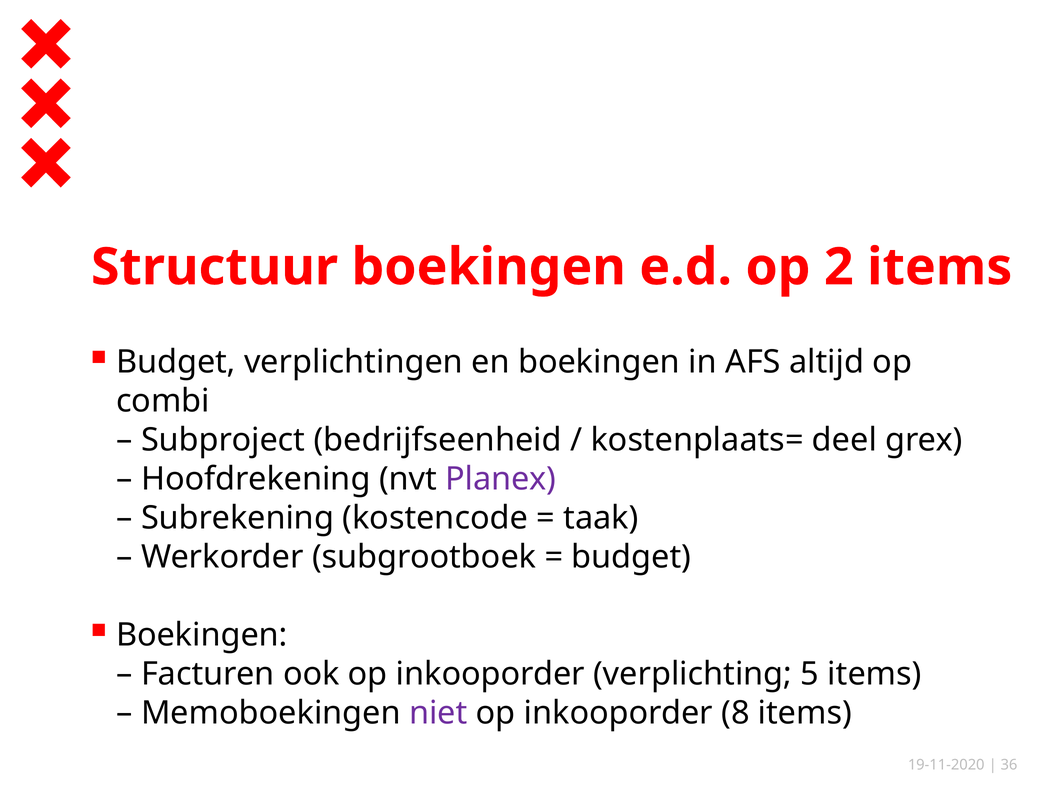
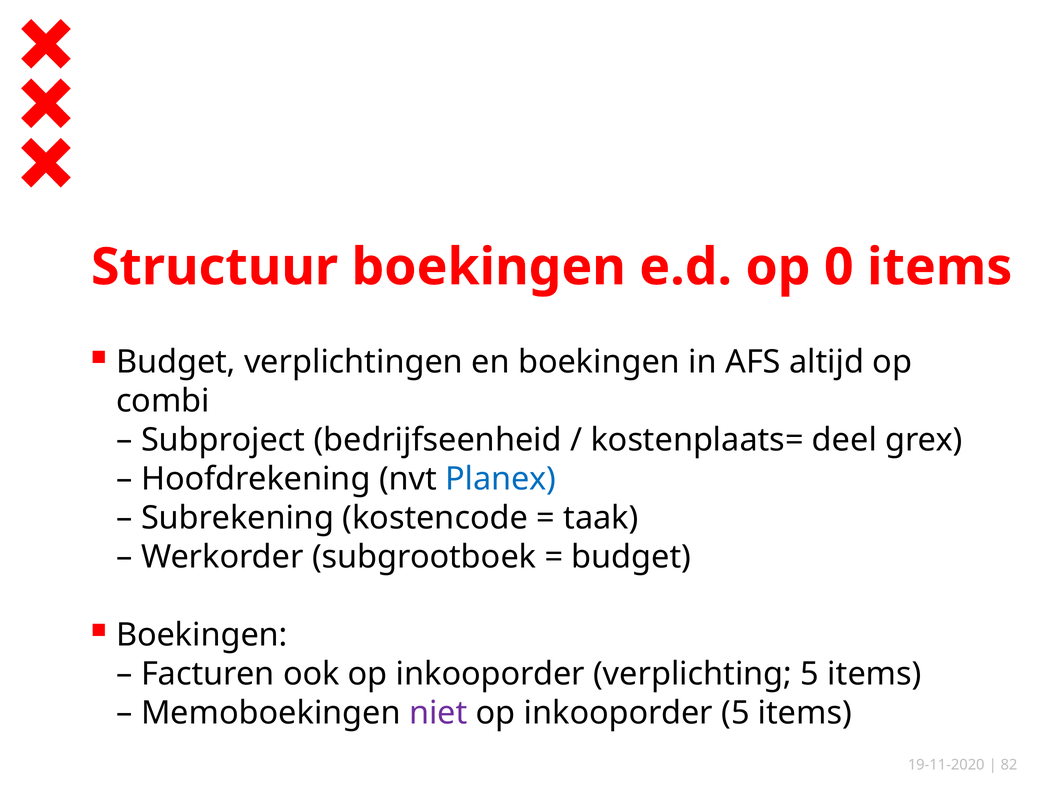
2: 2 -> 0 (839, 267)
Planex colour: purple -> blue (501, 479)
inkooporder 8: 8 -> 5 (735, 713)
36: 36 -> 82 (1009, 765)
